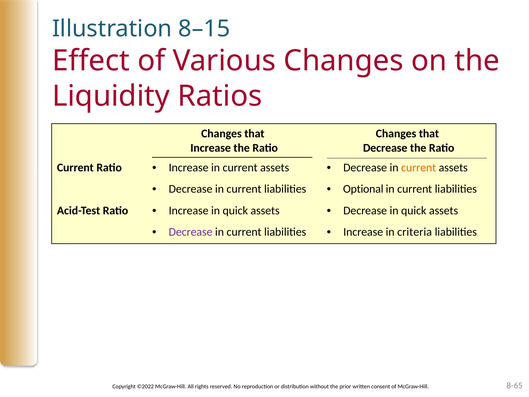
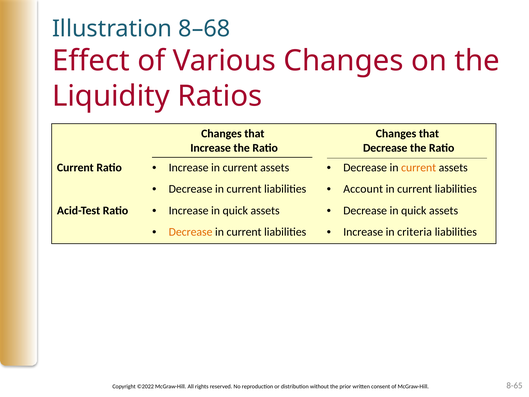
8–15: 8–15 -> 8–68 (204, 29)
Optional: Optional -> Account (363, 189)
Decrease colour: purple -> orange (191, 232)
